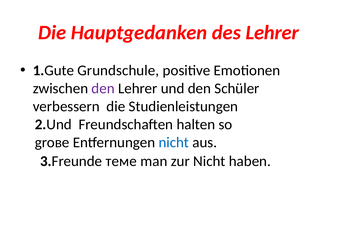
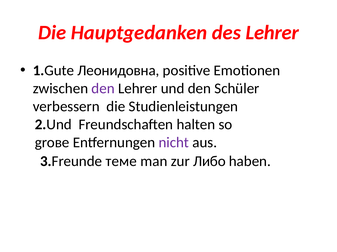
Grundschule: Grundschule -> Леонидовна (118, 71)
nicht colour: blue -> purple (174, 143)
zur Nicht: Nicht -> Либо (209, 162)
